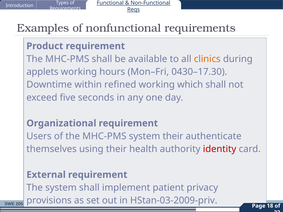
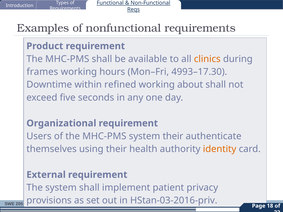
applets: applets -> frames (42, 72)
0430–17.30: 0430–17.30 -> 4993–17.30 (199, 72)
which: which -> about (190, 85)
identity colour: red -> orange (220, 149)
HStan-03-2009-priv: HStan-03-2009-priv -> HStan-03-2016-priv (174, 201)
